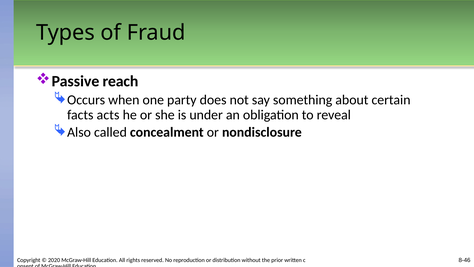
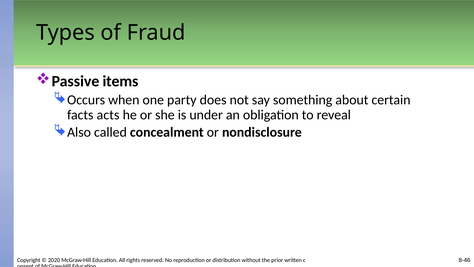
reach: reach -> items (120, 81)
